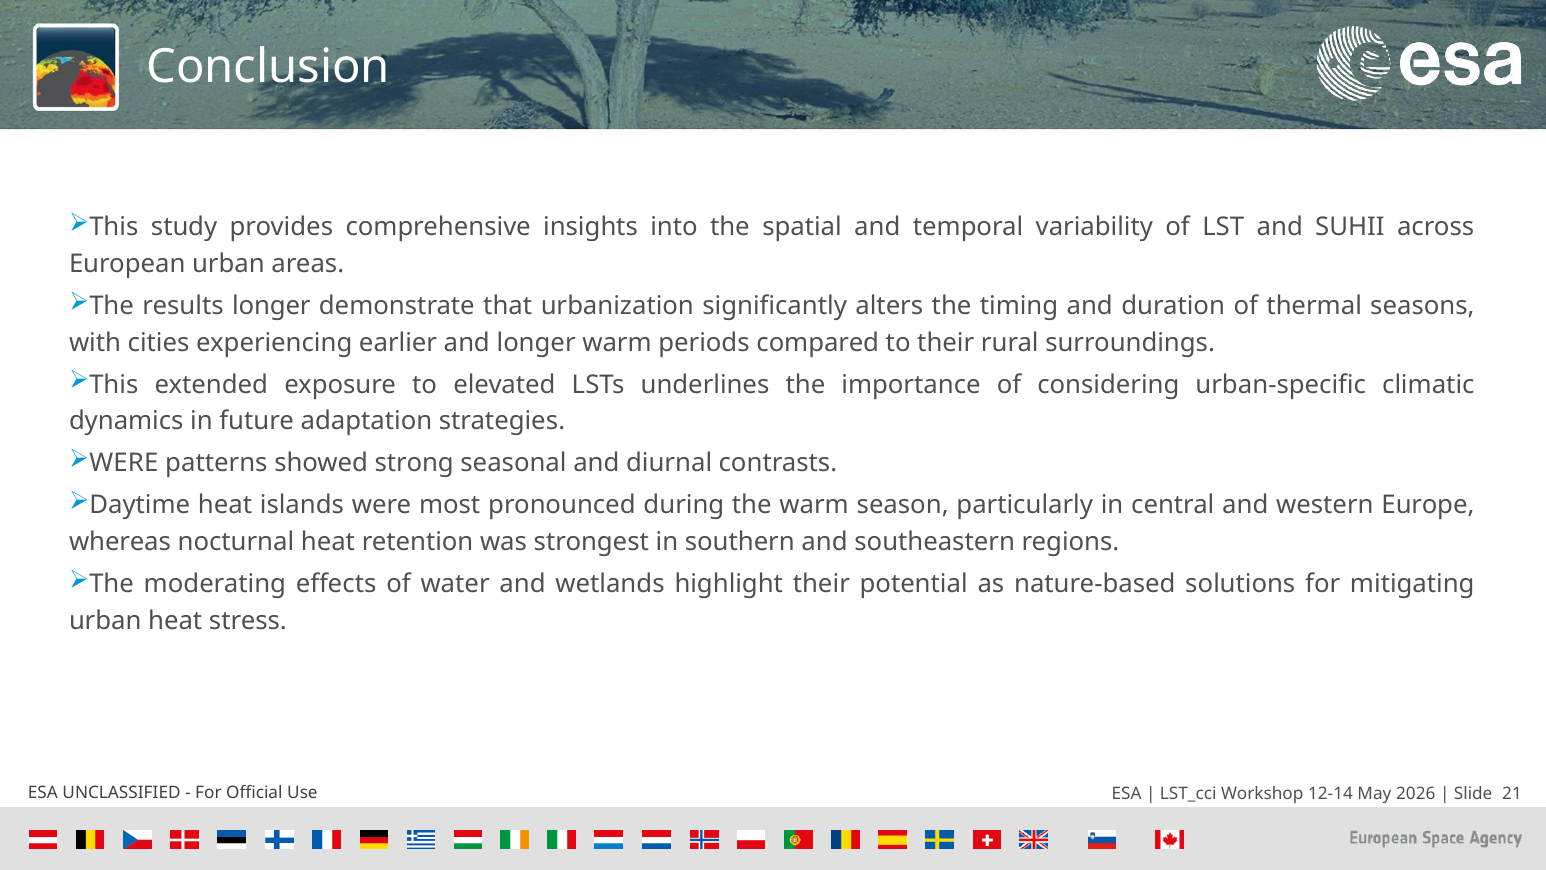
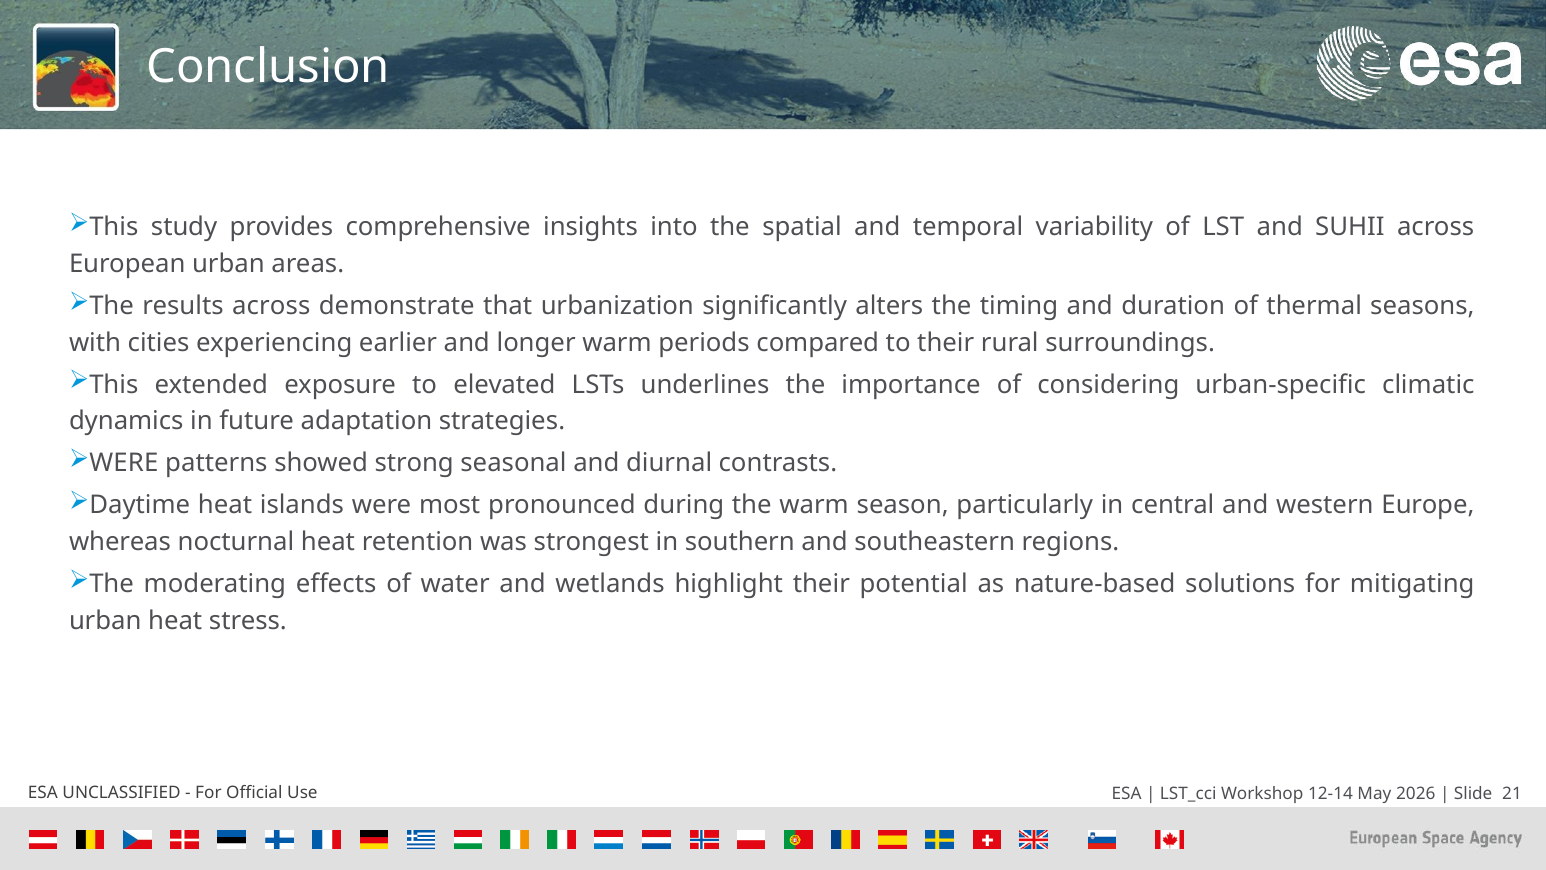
results longer: longer -> across (271, 306)
